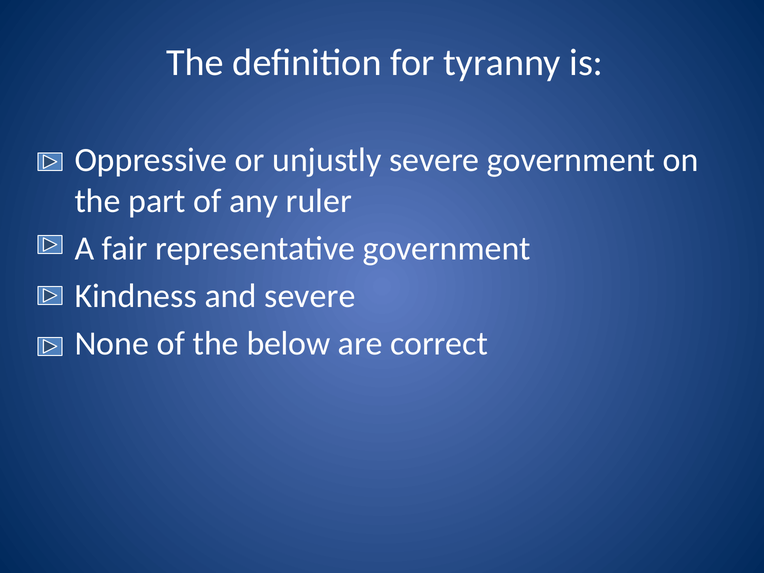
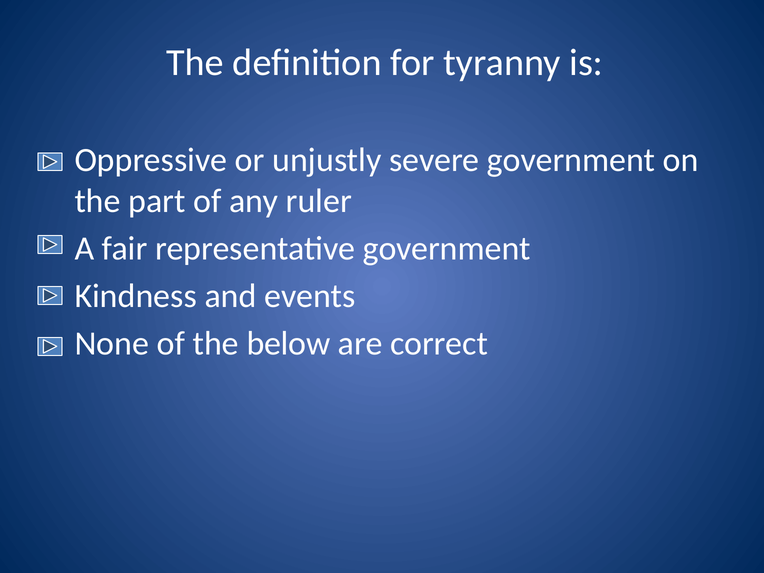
and severe: severe -> events (310, 296)
